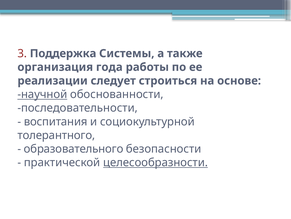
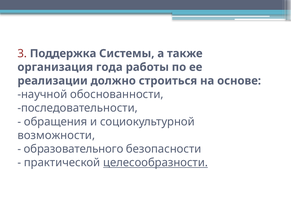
следует: следует -> должно (113, 80)
научной underline: present -> none (42, 94)
воспитания: воспитания -> обращения (56, 121)
толерантного: толерантного -> возможности (56, 135)
